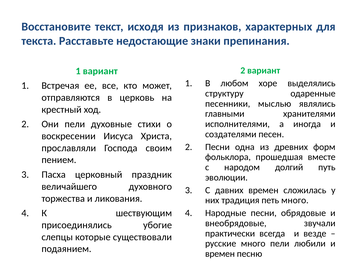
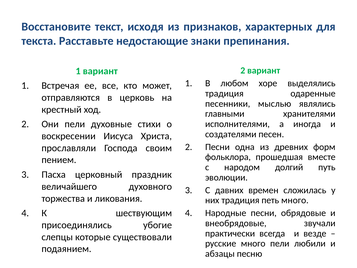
структуру: структуру -> традиция (224, 93)
времен: времен -> абзацы (220, 254)
